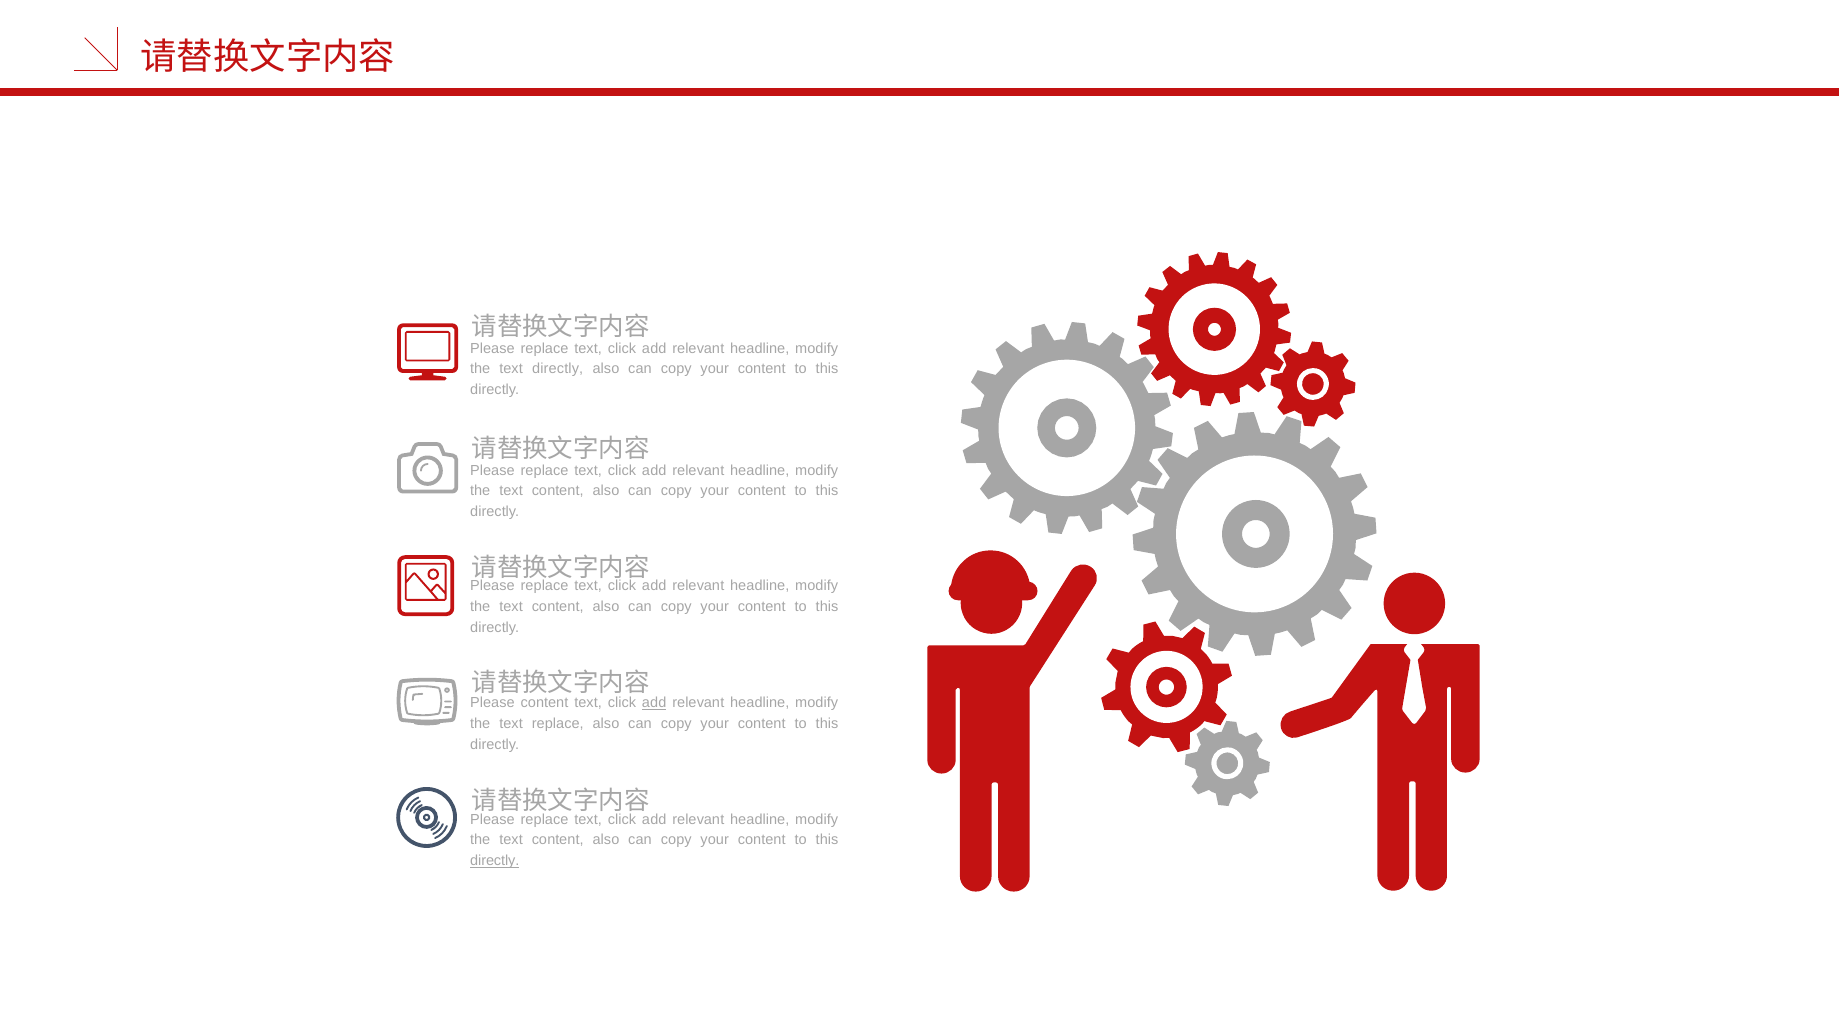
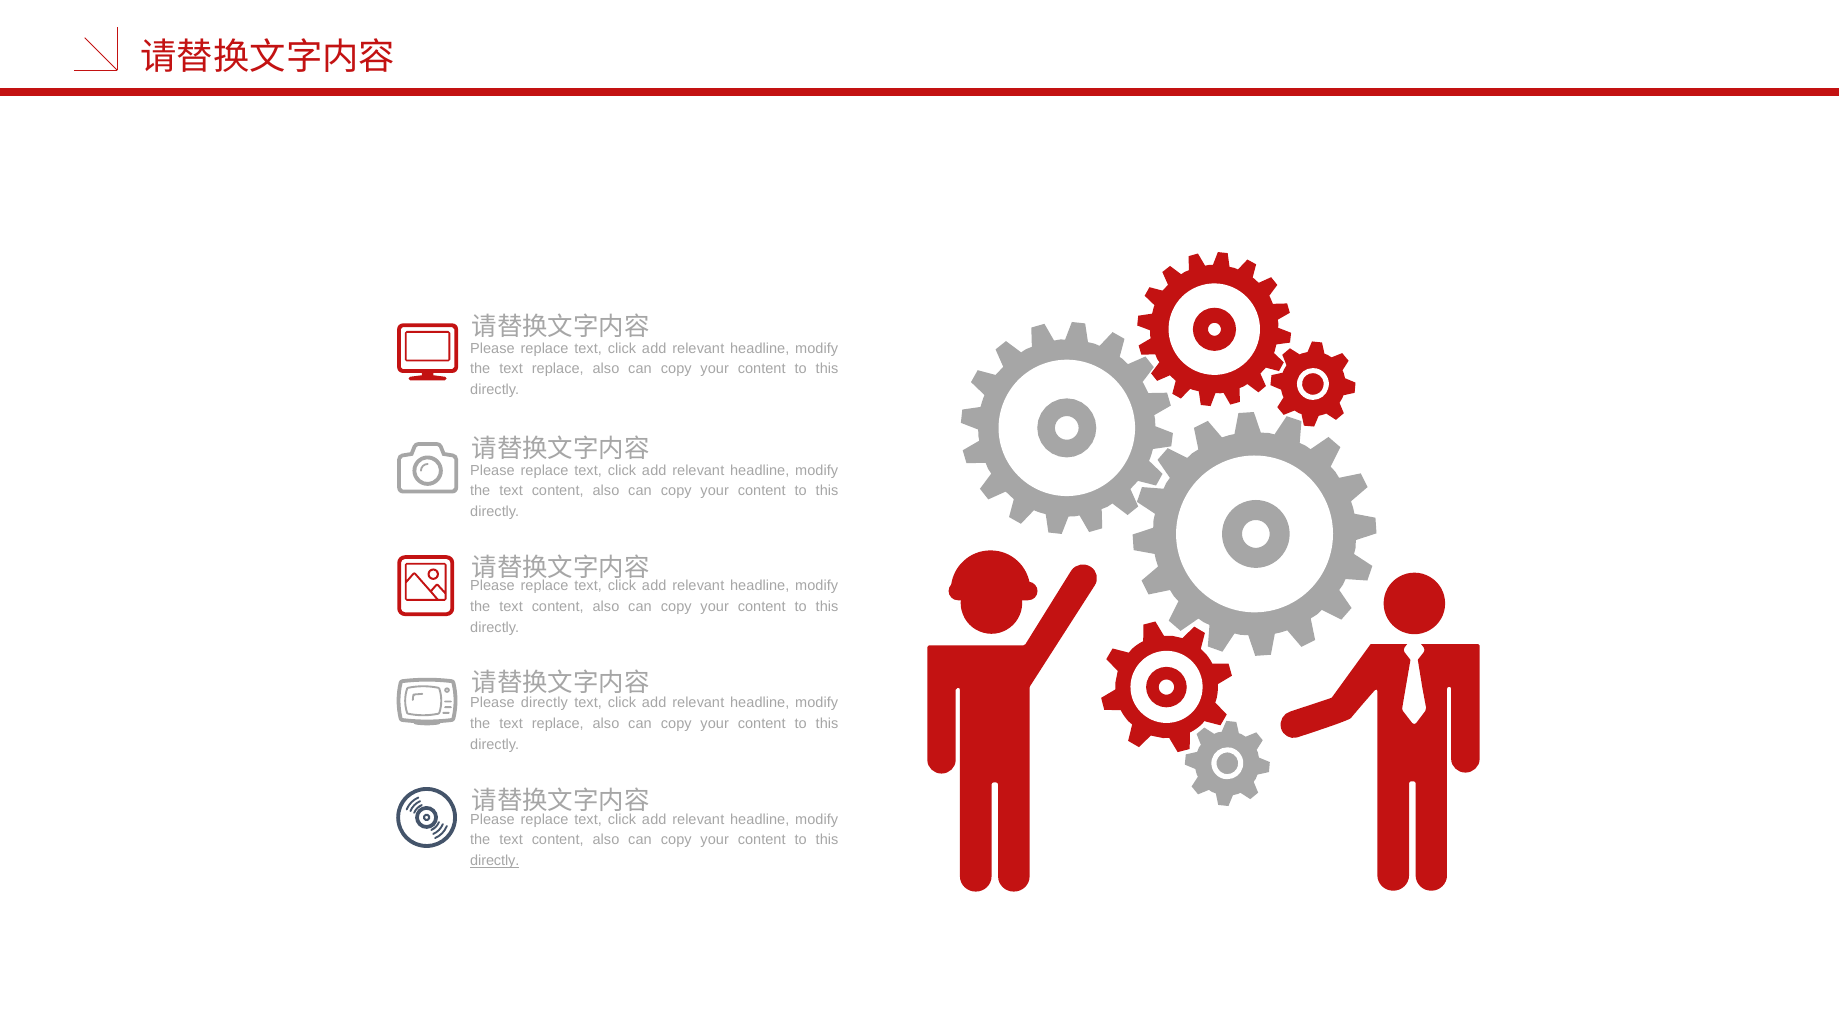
directly: directly -> replace (558, 369)
Please content: content -> directly (544, 702)
add underline: present -> none (654, 702)
